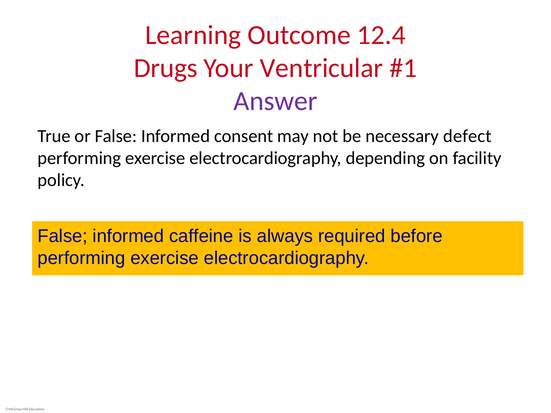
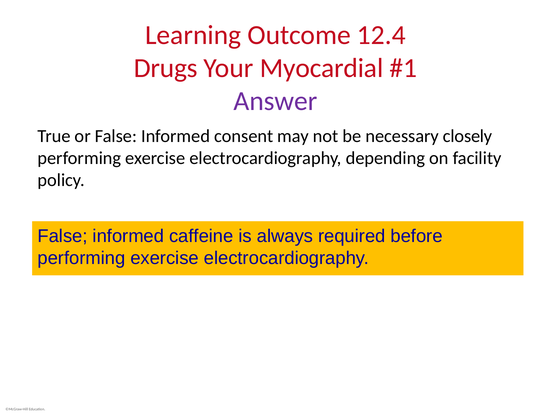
Ventricular: Ventricular -> Myocardial (322, 68)
defect: defect -> closely (468, 136)
